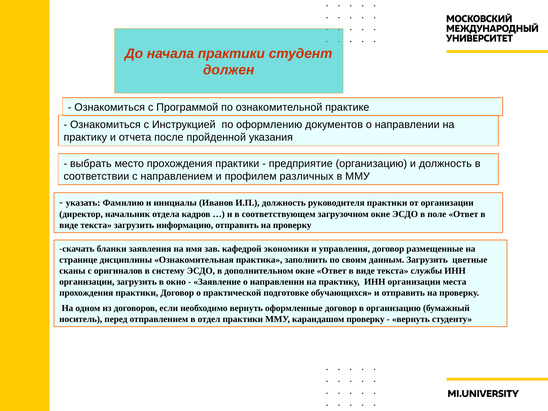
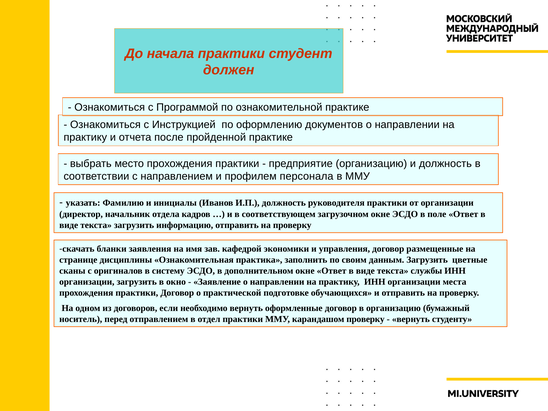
пройденной указания: указания -> практике (271, 137)
различных: различных -> персонала (307, 176)
